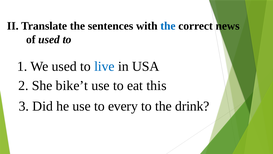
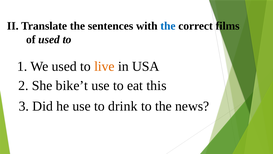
news: news -> films (228, 26)
live colour: blue -> orange (104, 66)
every: every -> drink (123, 106)
drink: drink -> news (192, 106)
